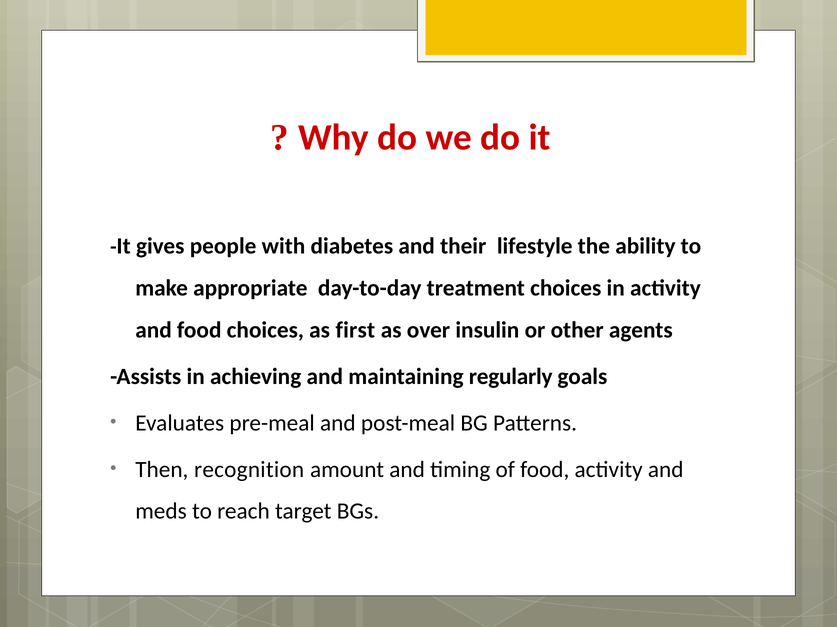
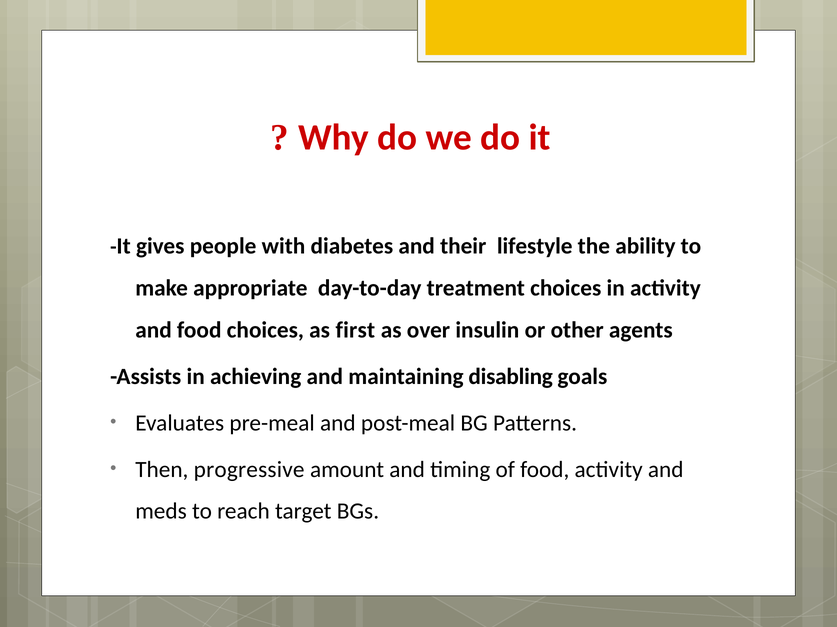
regularly: regularly -> disabling (511, 377)
recognition: recognition -> progressive (249, 470)
